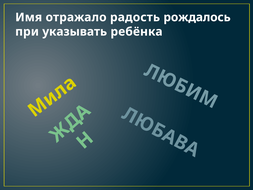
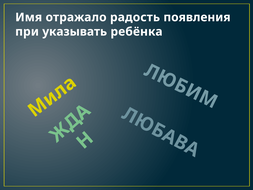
рождалось: рождалось -> появления (197, 17)
